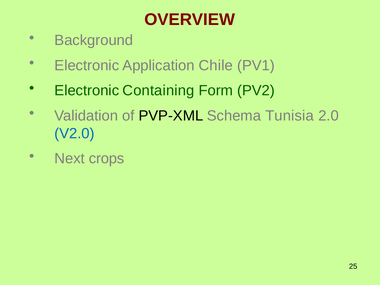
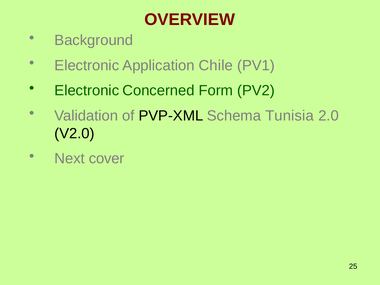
Containing: Containing -> Concerned (159, 91)
V2.0 colour: blue -> black (75, 133)
crops: crops -> cover (107, 159)
